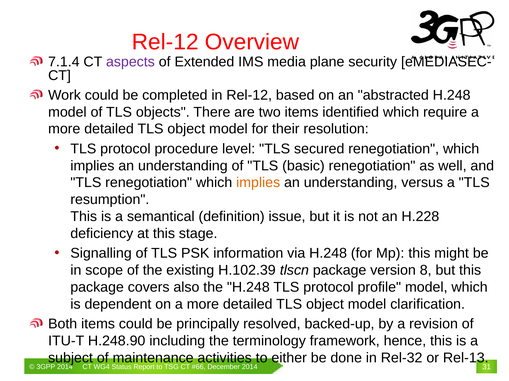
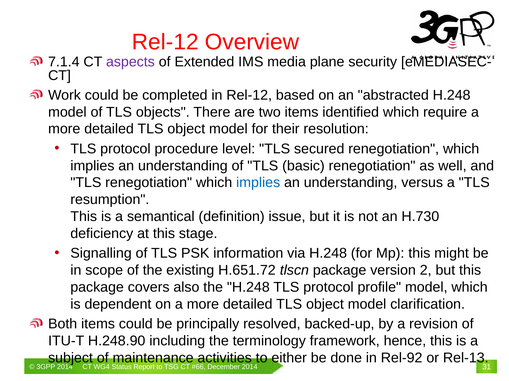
implies colour: orange -> blue (258, 183)
H.228: H.228 -> H.730 (420, 217)
H.102.39: H.102.39 -> H.651.72 (247, 271)
8: 8 -> 2 (426, 271)
Rel-32: Rel-32 -> Rel-92 (402, 358)
